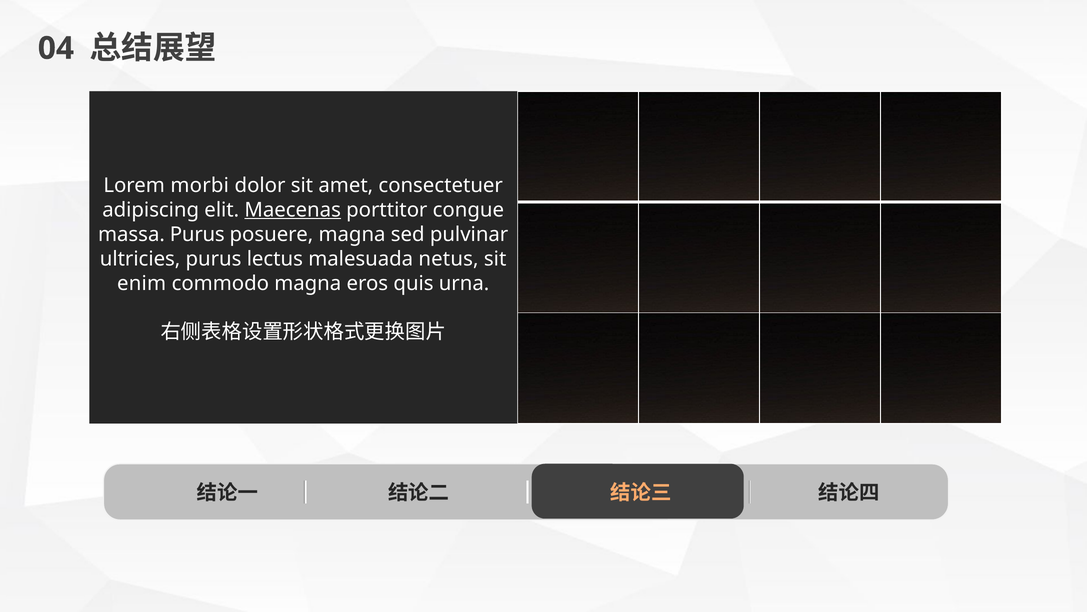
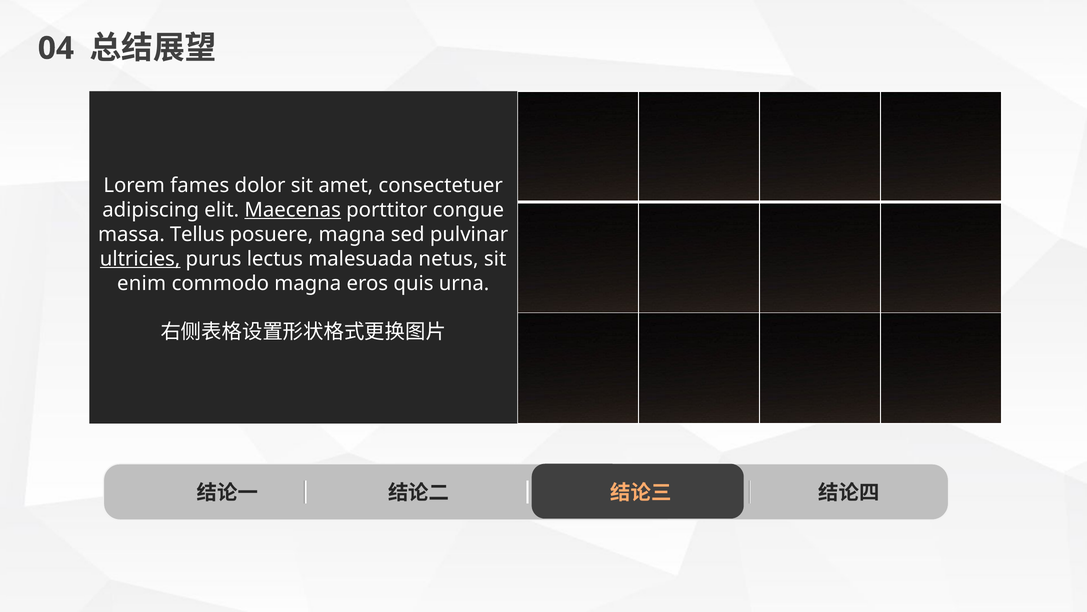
morbi: morbi -> fames (200, 185)
massa Purus: Purus -> Tellus (197, 234)
ultricies underline: none -> present (140, 259)
